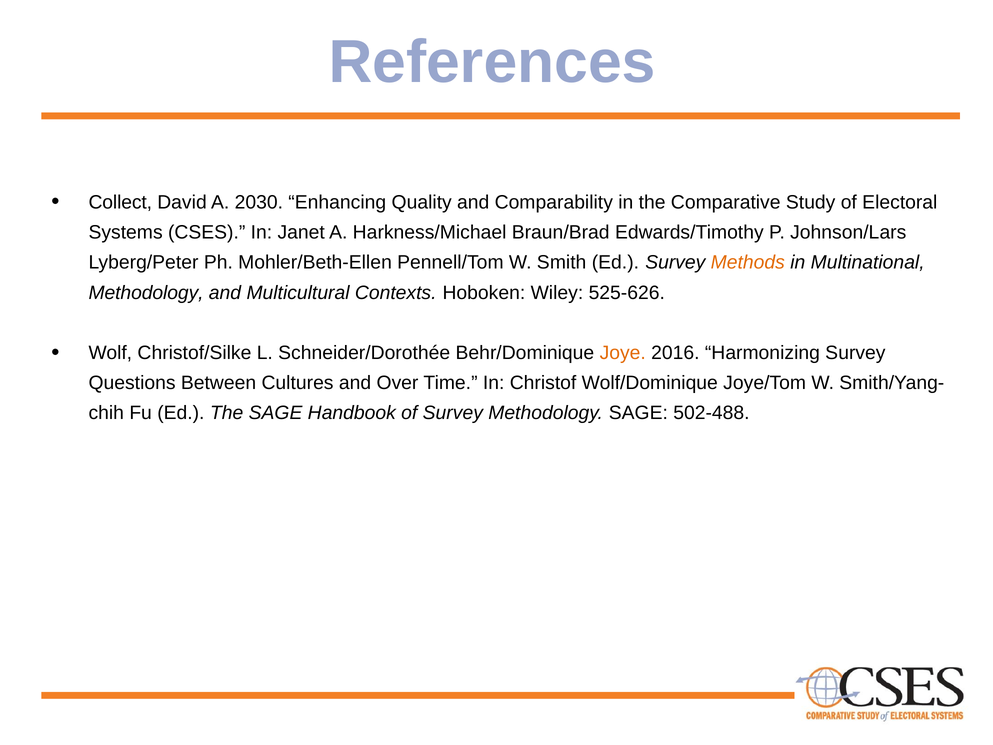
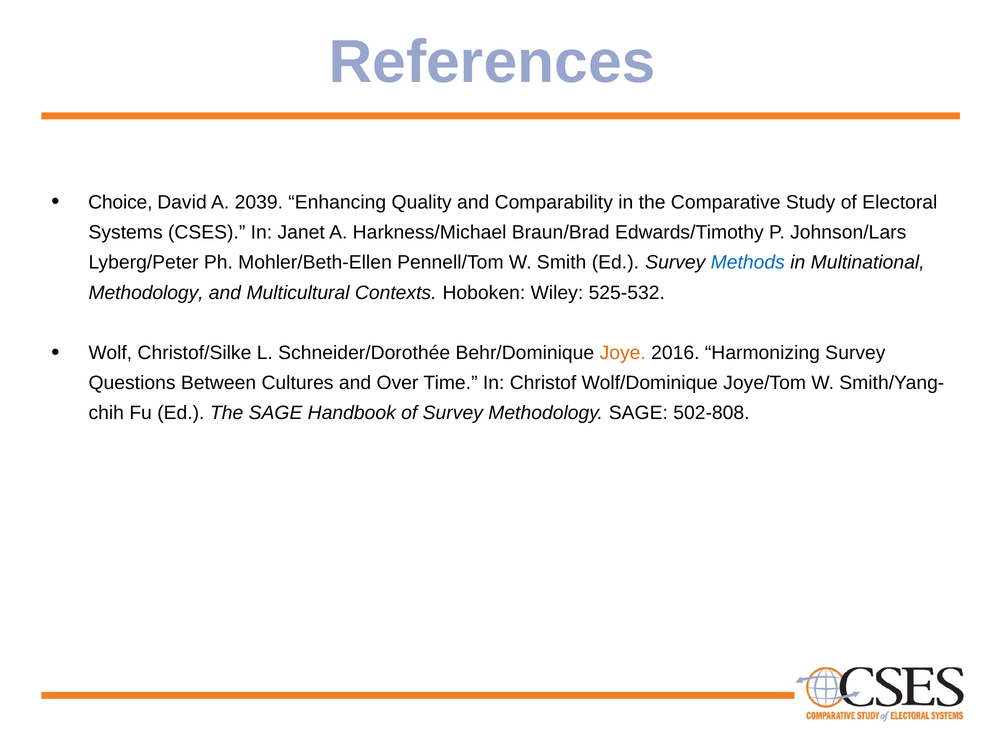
Collect: Collect -> Choice (120, 202)
2030: 2030 -> 2039 (259, 202)
Methods colour: orange -> blue (748, 262)
525-626: 525-626 -> 525-532 (627, 293)
502-488: 502-488 -> 502-808 (711, 413)
